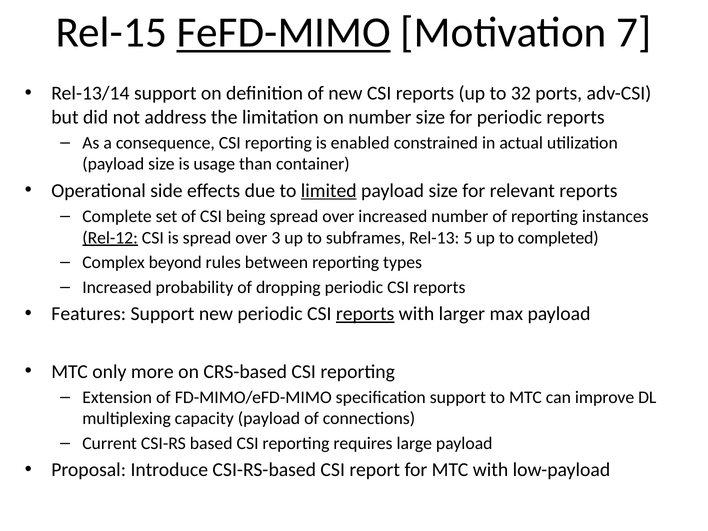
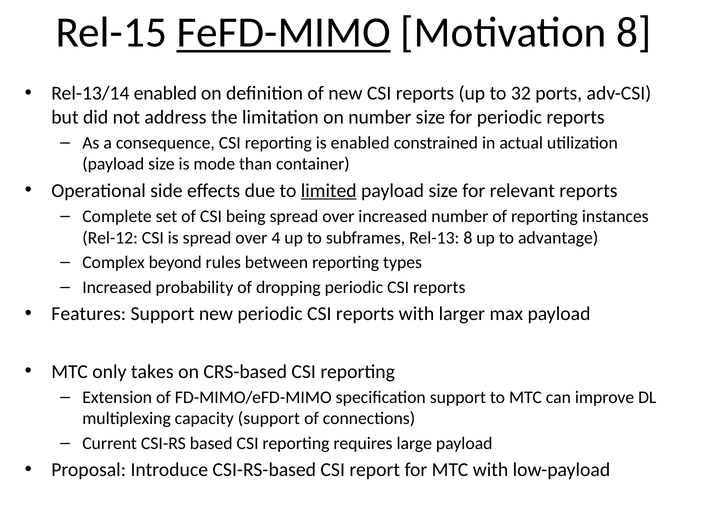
Motivation 7: 7 -> 8 (634, 33)
Rel-13/14 support: support -> enabled (165, 93)
usage: usage -> mode (214, 164)
Rel-12 underline: present -> none (110, 238)
3: 3 -> 4 (276, 238)
Rel-13 5: 5 -> 8 (468, 238)
completed: completed -> advantage (558, 238)
reports underline: present -> none (365, 314)
more: more -> takes (152, 372)
capacity payload: payload -> support (269, 419)
